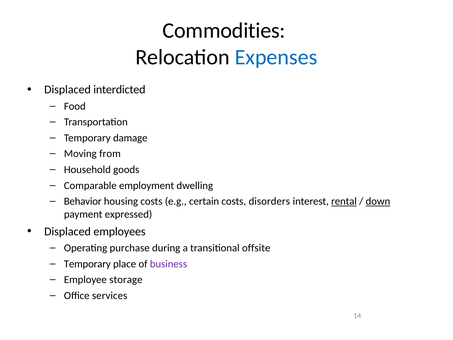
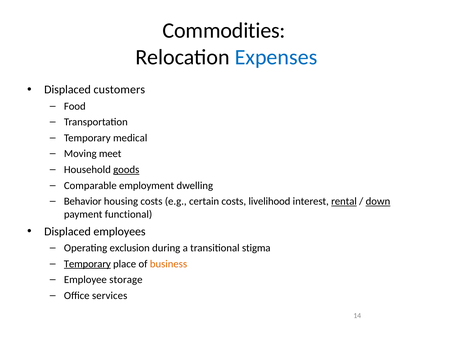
interdicted: interdicted -> customers (119, 90)
damage: damage -> medical (130, 138)
from: from -> meet (110, 154)
goods underline: none -> present (126, 169)
disorders: disorders -> livelihood (269, 201)
expressed: expressed -> functional (128, 214)
purchase: purchase -> exclusion (130, 248)
offsite: offsite -> stigma (256, 248)
Temporary underline: none -> present (87, 264)
business colour: purple -> orange (169, 264)
